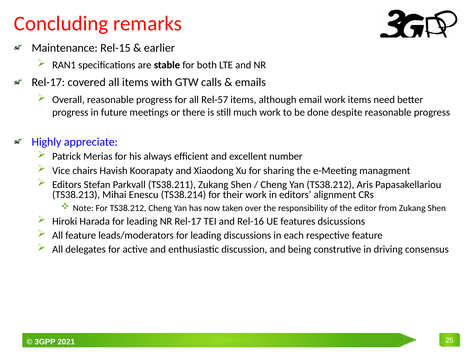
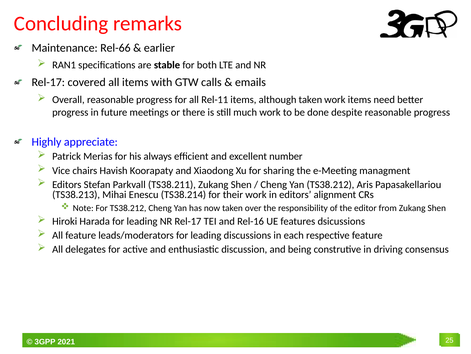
Rel-15: Rel-15 -> Rel-66 (115, 48)
Rel-57: Rel-57 -> Rel-11 (215, 99)
although email: email -> taken (310, 99)
